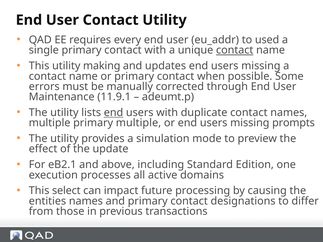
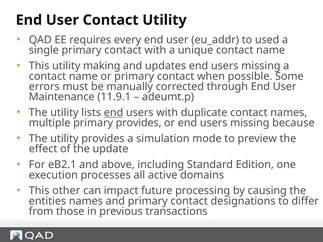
contact underline: present -> none (235, 50)
primary multiple: multiple -> provides (139, 123)
prompts: prompts -> because (293, 123)
select: select -> other (66, 191)
